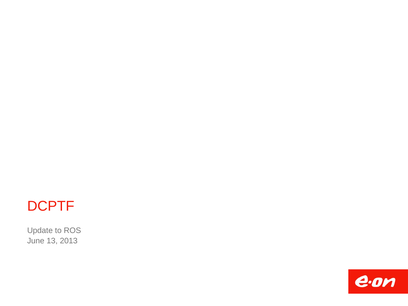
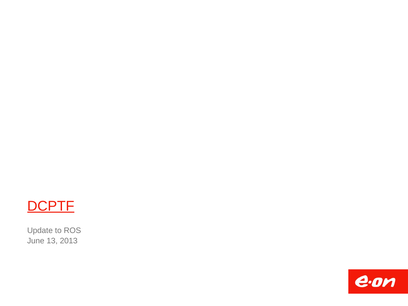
DCPTF underline: none -> present (51, 206)
